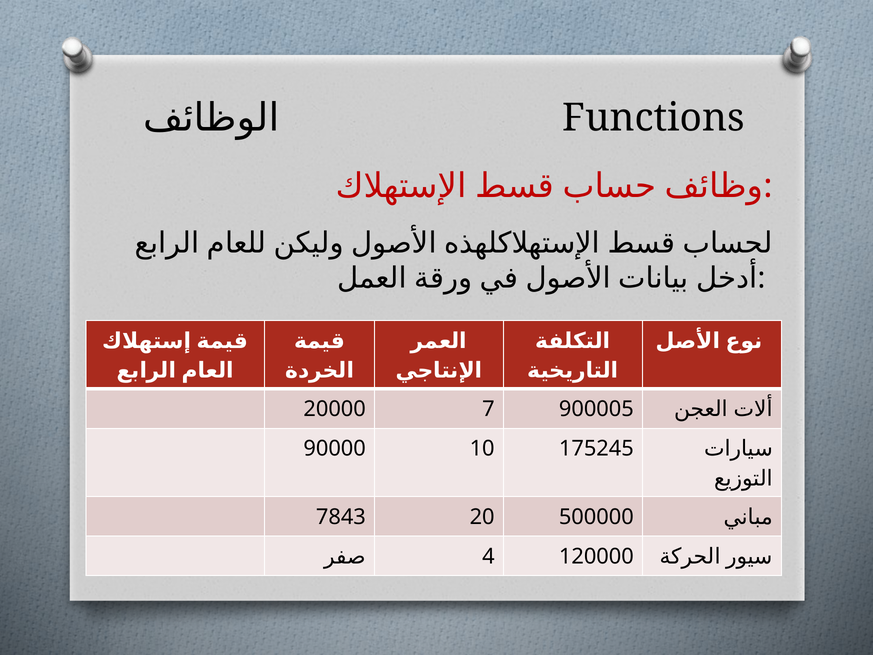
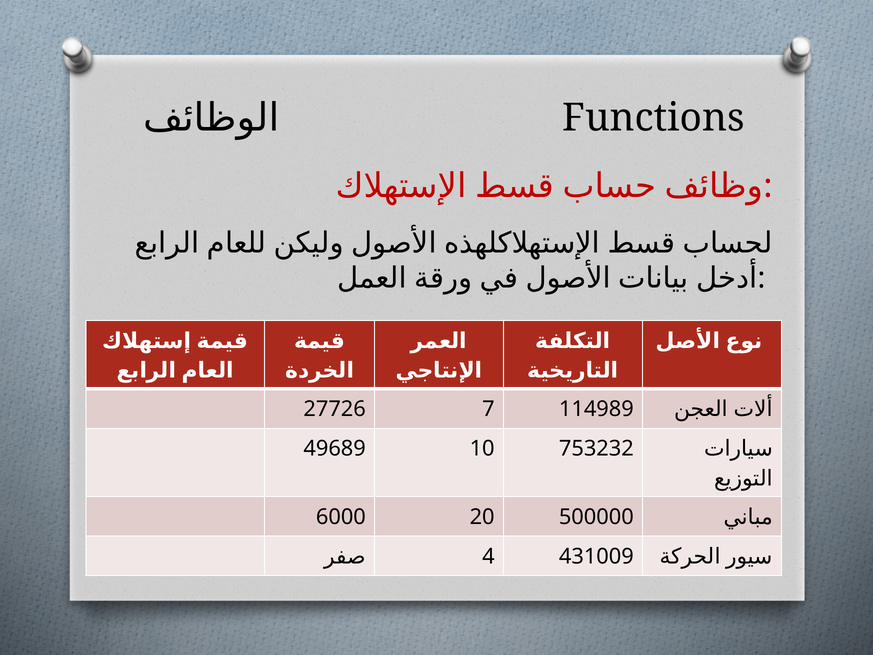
20000: 20000 -> 27726 (335, 409)
900005: 900005 -> 114989 (596, 409)
90000: 90000 -> 49689 (335, 449)
175245: 175245 -> 753232 (596, 449)
7843: 7843 -> 6000 (341, 517)
120000: 120000 -> 431009 (596, 556)
